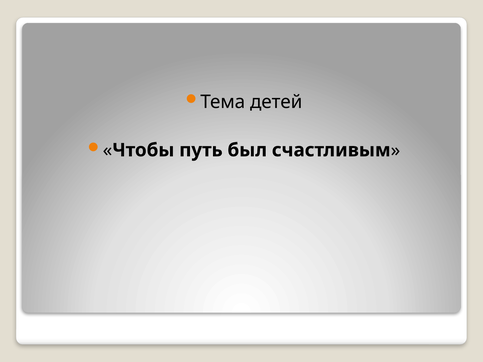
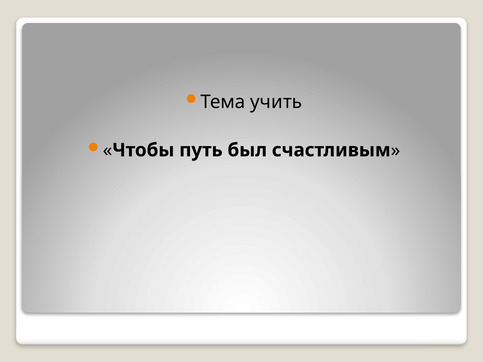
детей: детей -> учить (276, 102)
